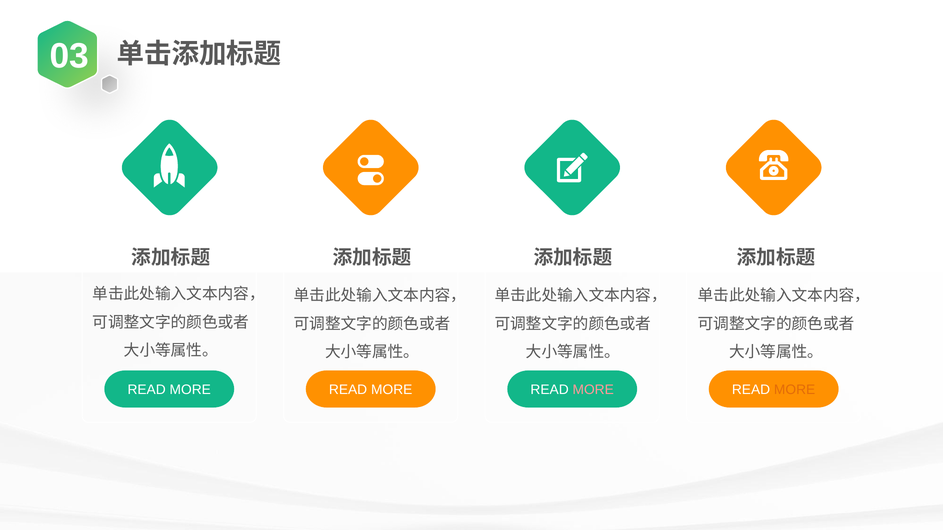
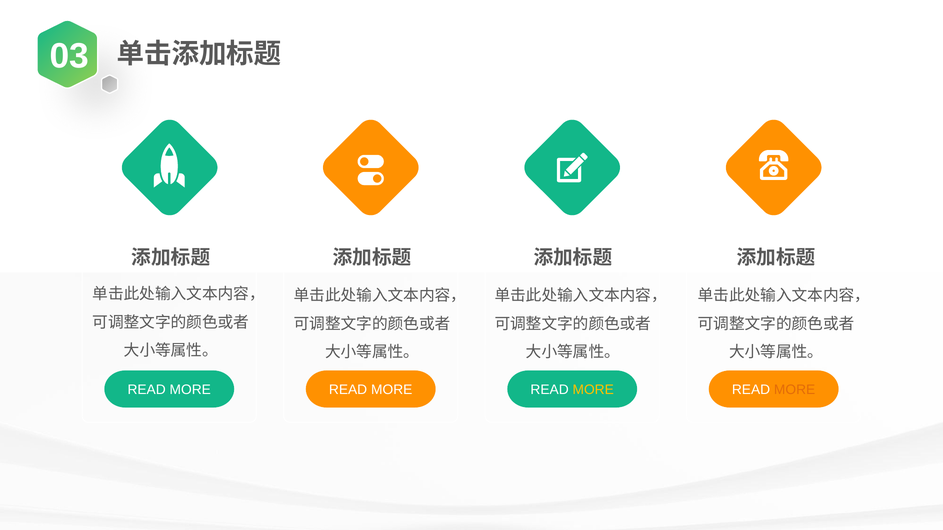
MORE colour: pink -> yellow (593, 390)
